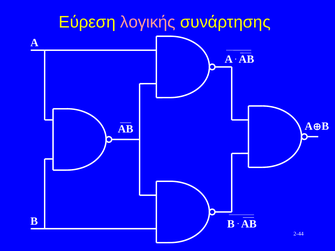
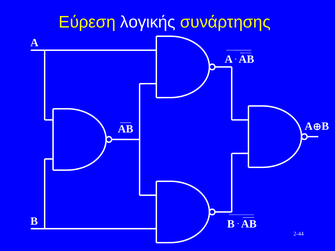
λογικής colour: pink -> white (148, 22)
